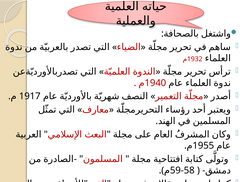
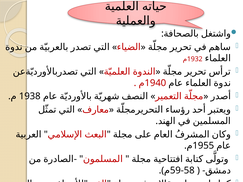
1917: 1917 -> 1938 (30, 96)
